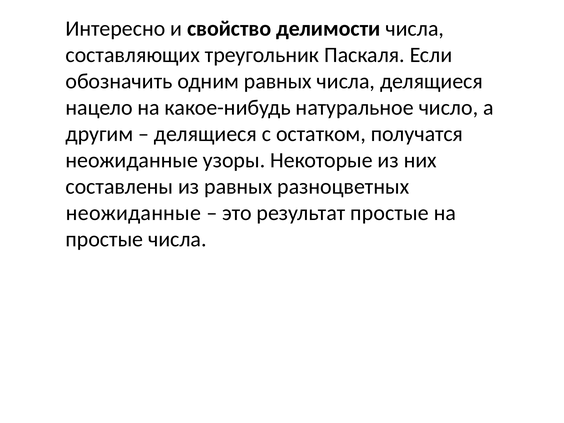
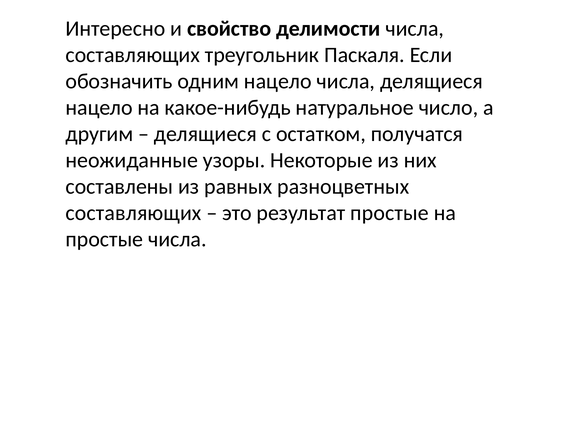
одним равных: равных -> нацело (278, 81)
неожиданные: неожиданные -> составляющих (134, 213)
